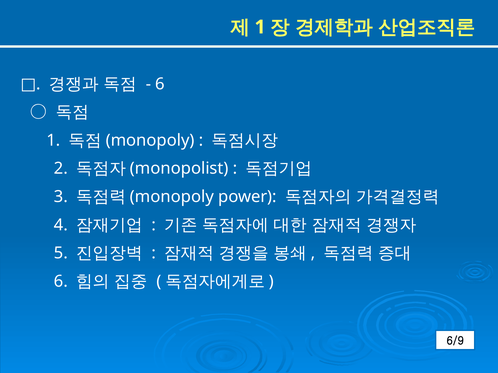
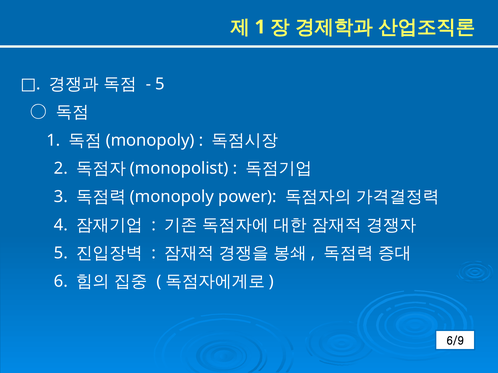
6: 6 -> 5 (160, 84)
